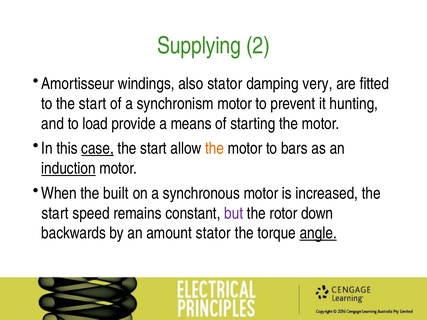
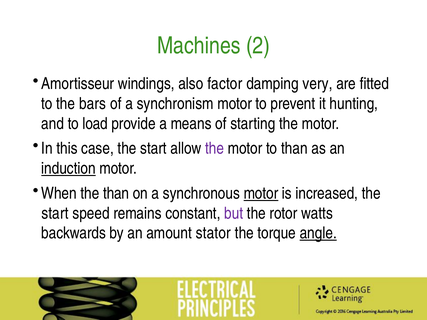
Supplying: Supplying -> Machines (199, 46)
also stator: stator -> factor (225, 84)
to the start: start -> bars (93, 104)
case underline: present -> none (98, 149)
the colour: orange -> purple (215, 149)
to bars: bars -> than (294, 149)
the built: built -> than (116, 193)
motor underline: none -> present (261, 193)
down: down -> watts (317, 213)
